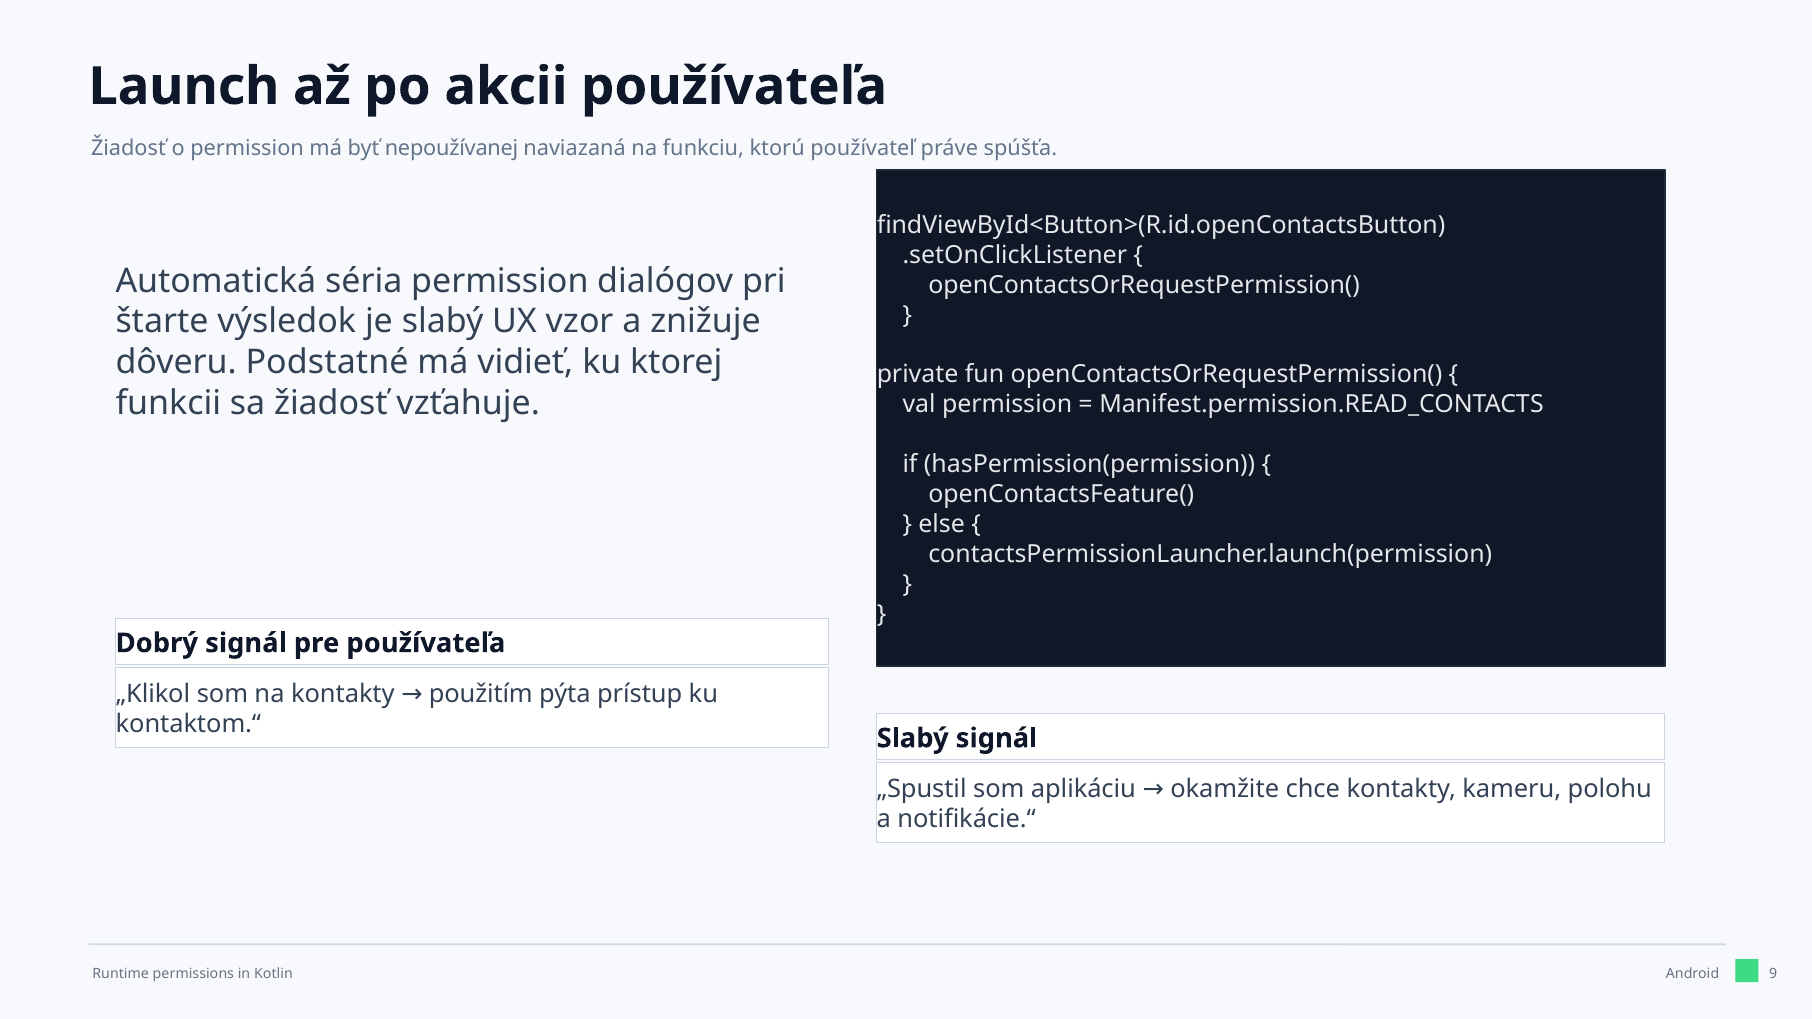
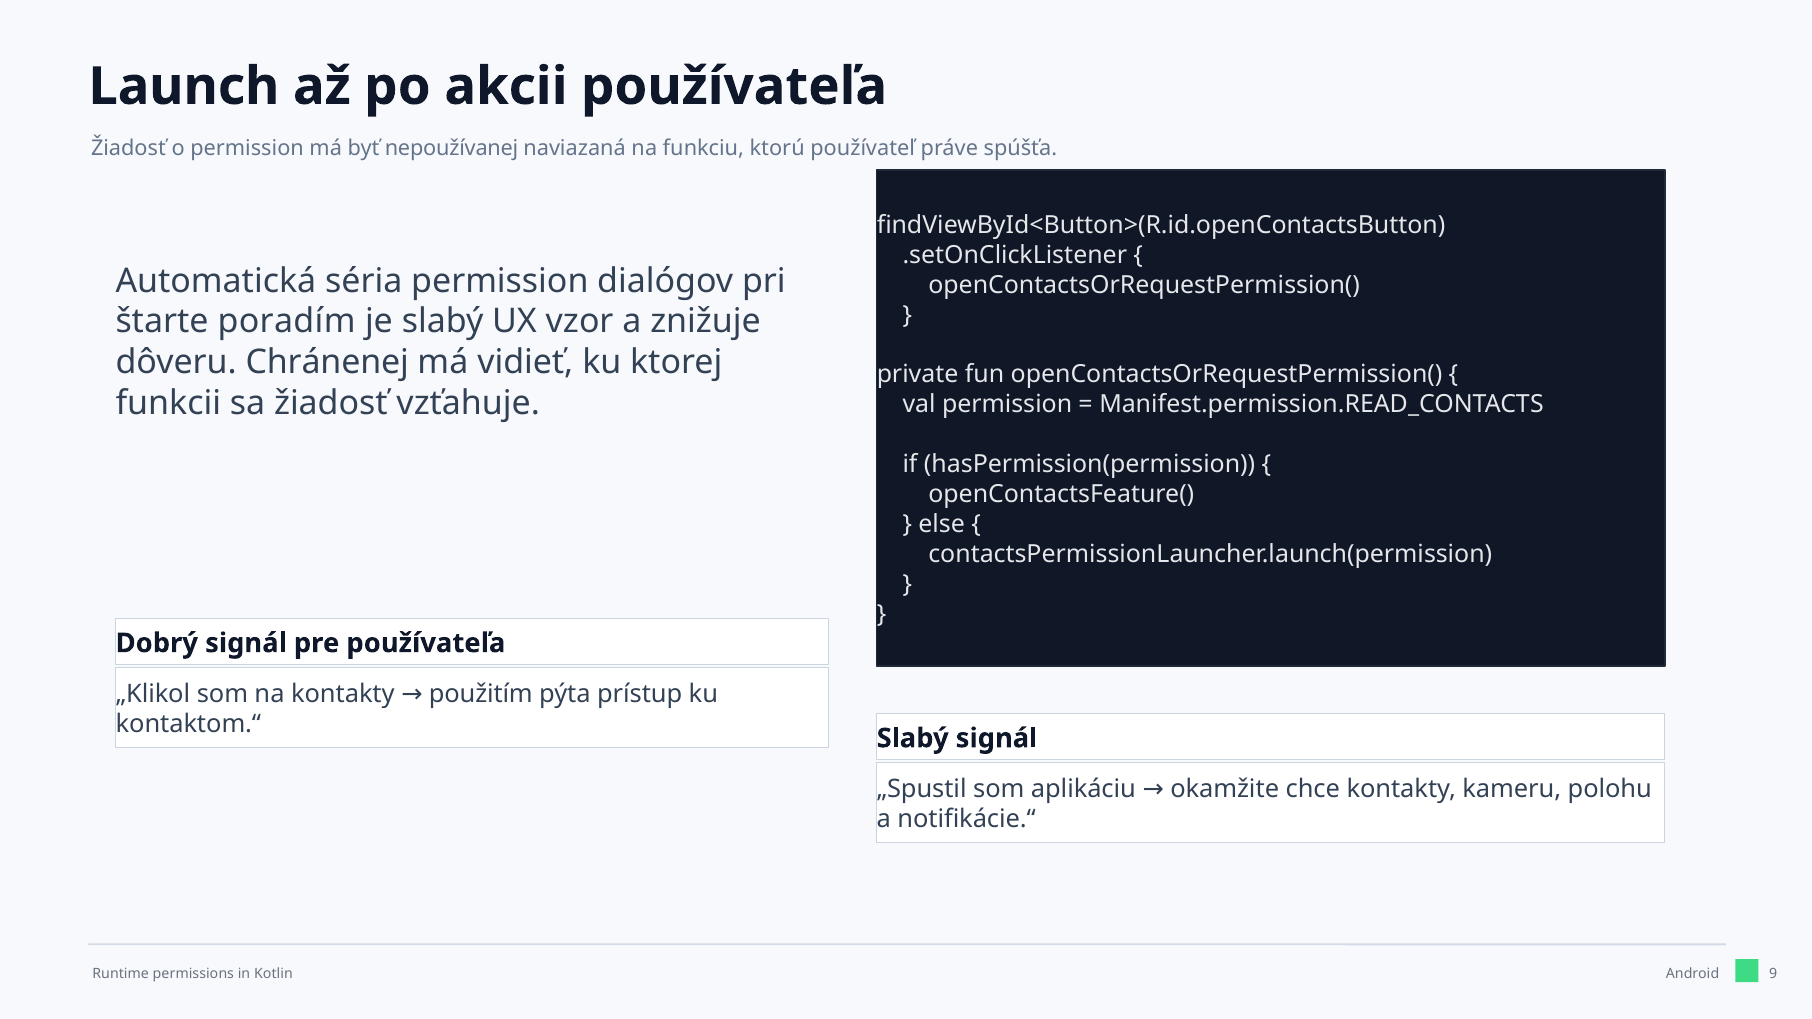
výsledok: výsledok -> poradím (287, 322)
Podstatné: Podstatné -> Chránenej (327, 362)
